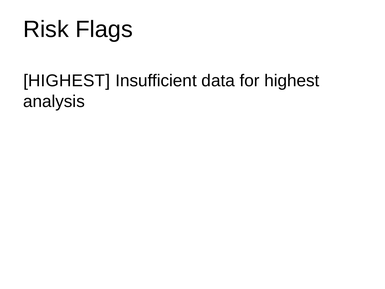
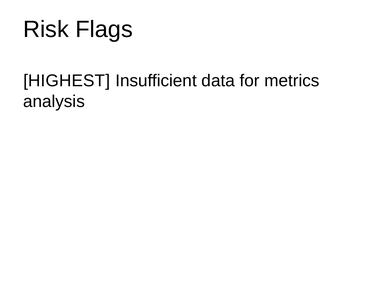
for highest: highest -> metrics (292, 81)
